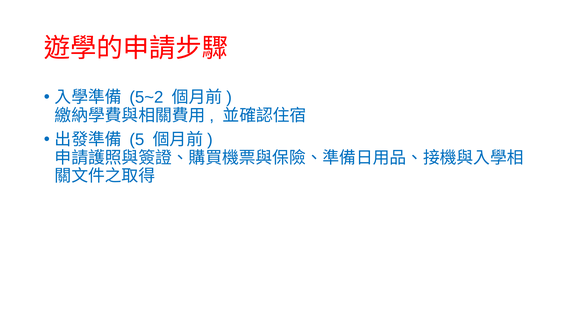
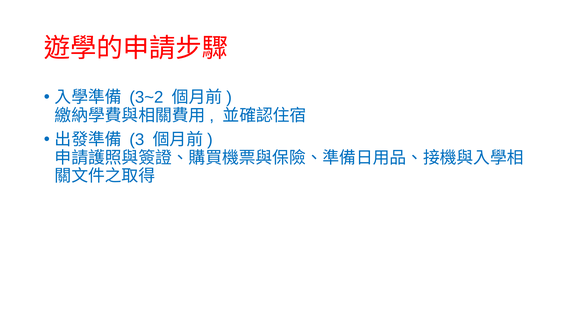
5~2: 5~2 -> 3~2 (146, 97)
5: 5 -> 3 (137, 139)
